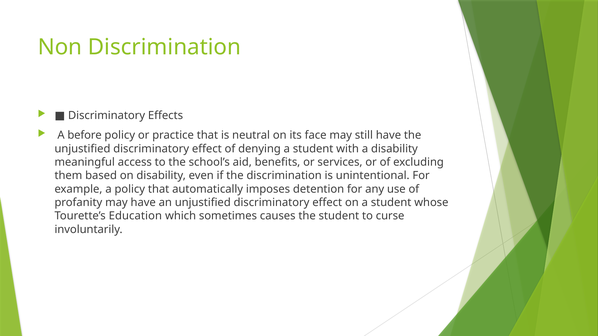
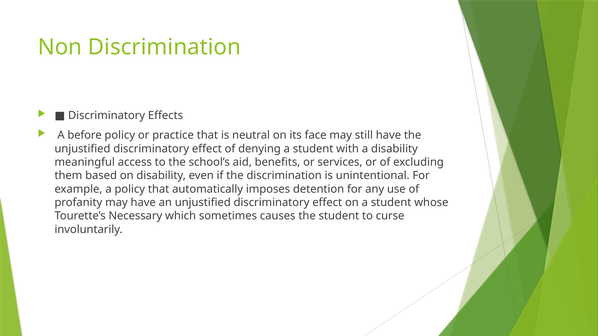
Education: Education -> Necessary (135, 216)
